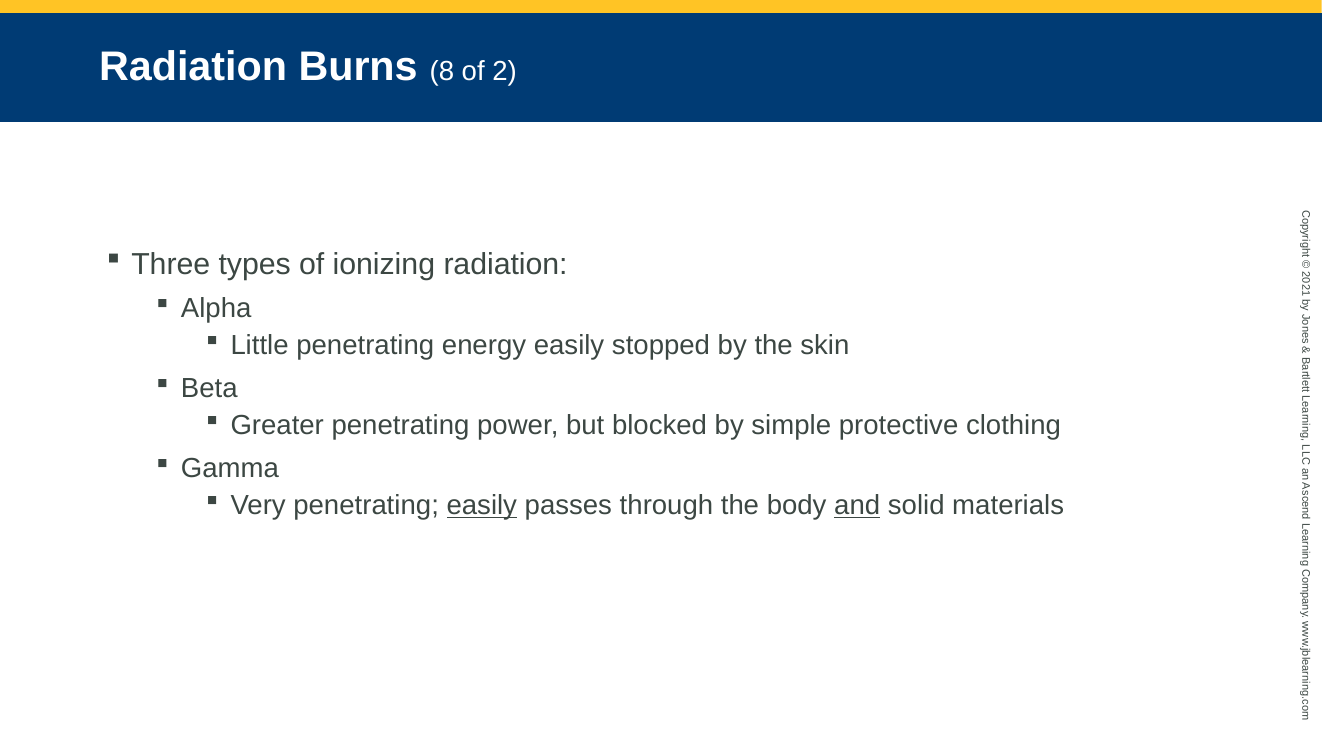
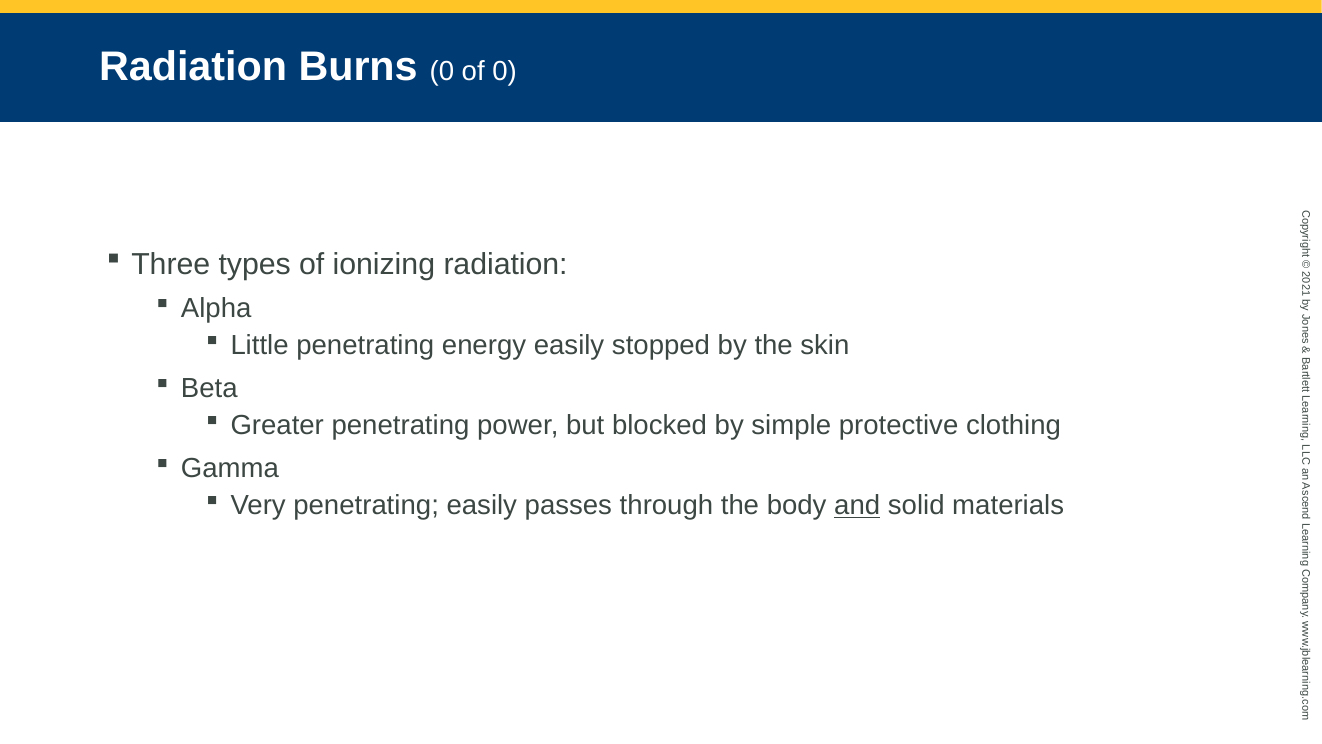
Burns 8: 8 -> 0 (442, 71)
of 2: 2 -> 0 (505, 71)
easily underline: present -> none (482, 505)
